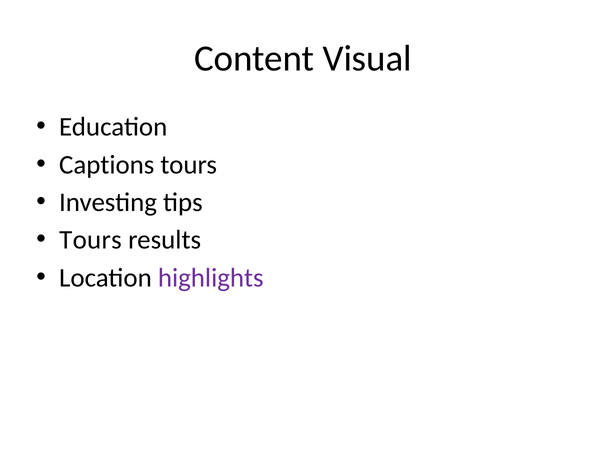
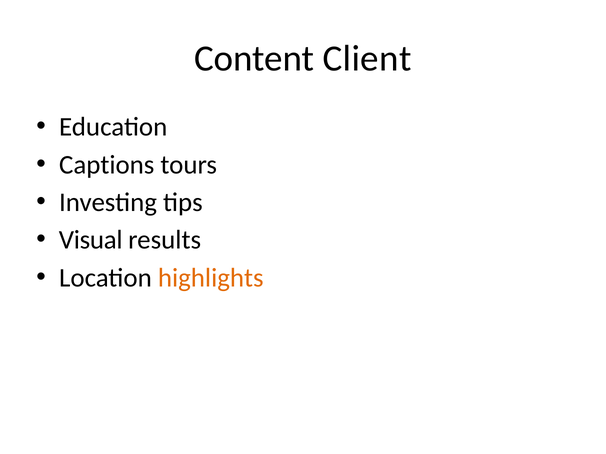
Visual: Visual -> Client (367, 59)
Tours: Tours -> Visual (91, 240)
highlights colour: purple -> orange (211, 278)
